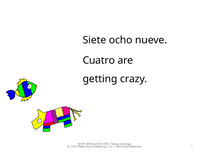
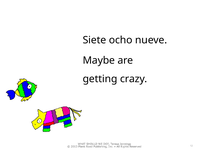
Cuatro: Cuatro -> Maybe (99, 61)
